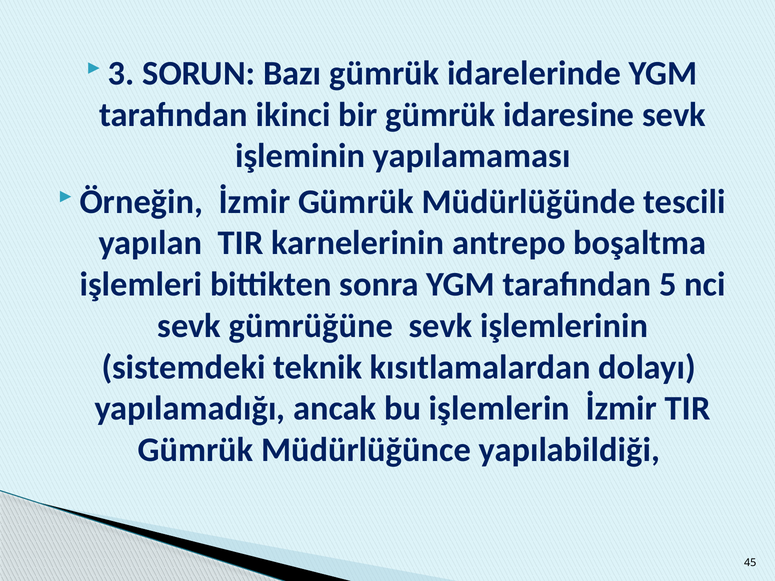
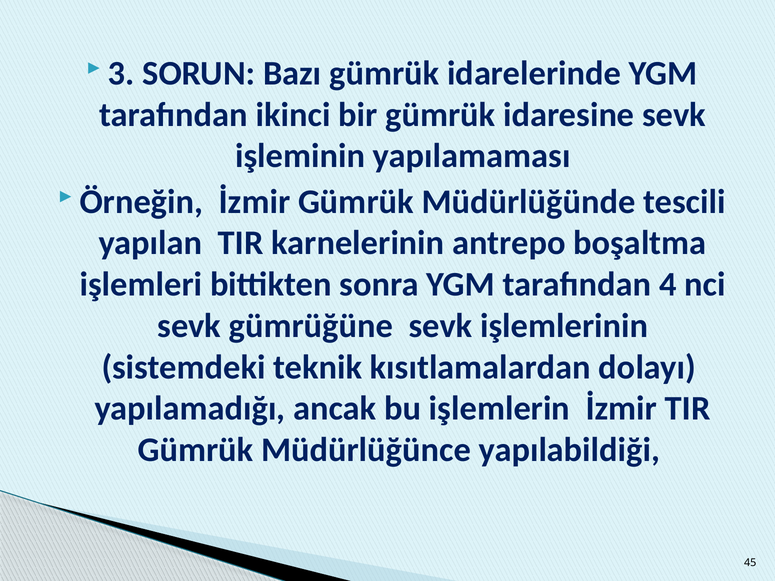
5: 5 -> 4 (668, 285)
